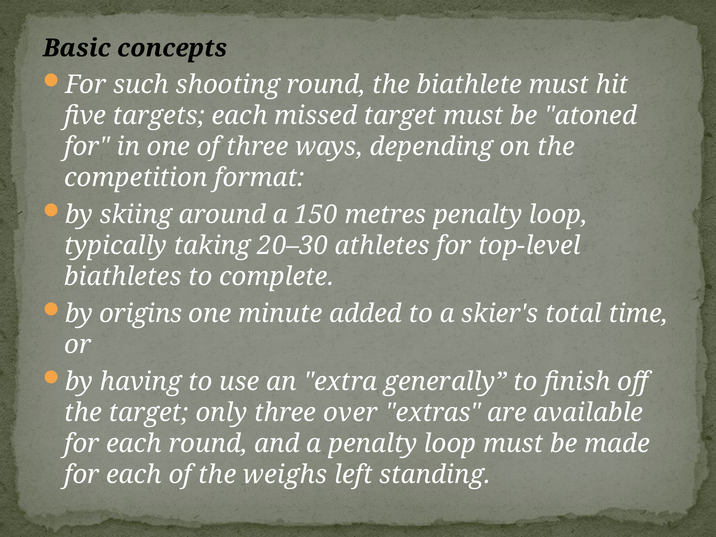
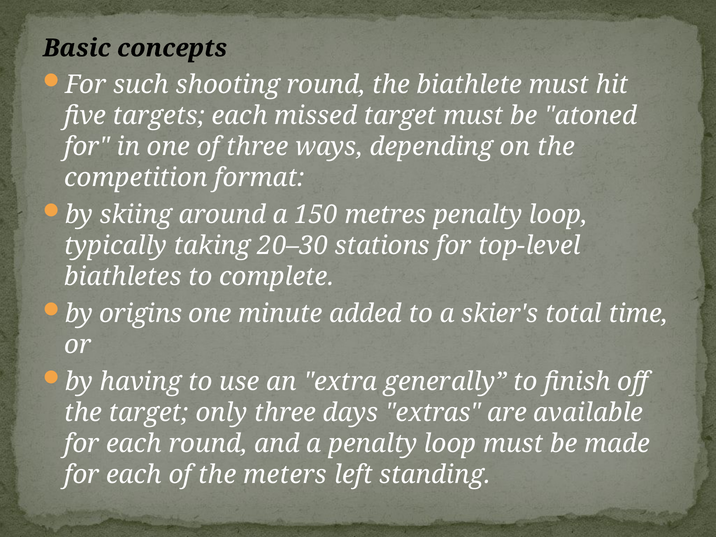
athletes: athletes -> stations (382, 246)
over: over -> days (351, 413)
weighs: weighs -> meters (285, 475)
